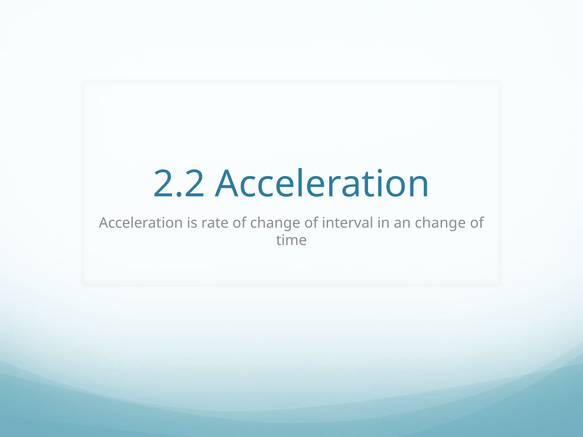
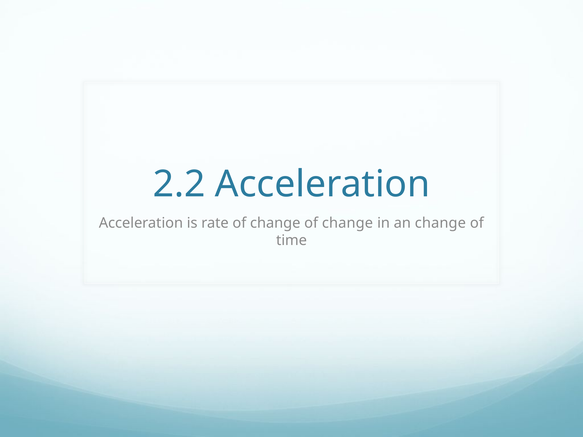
change of interval: interval -> change (347, 223)
